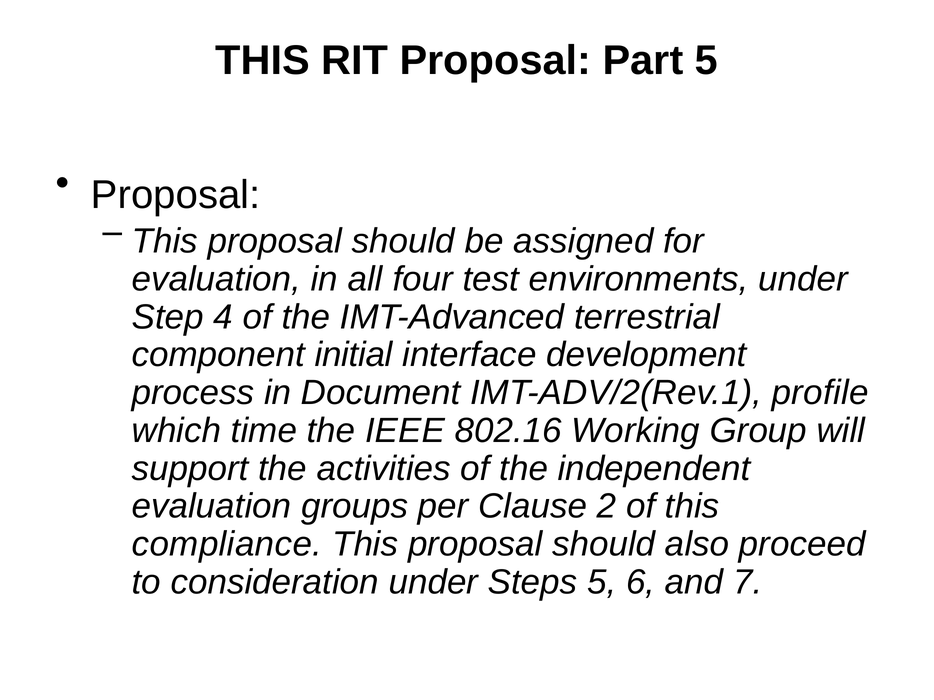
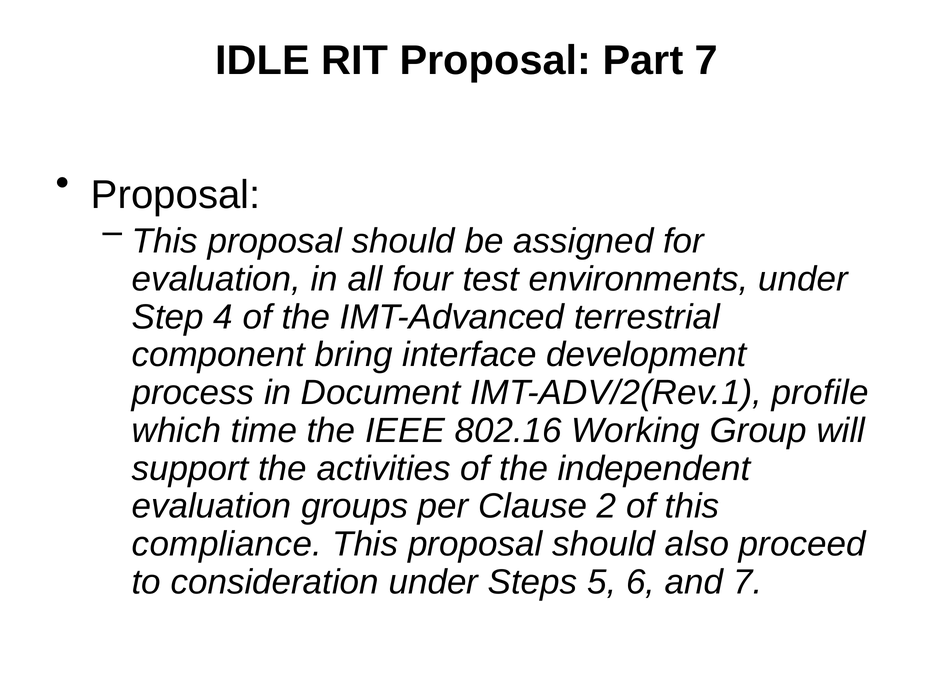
THIS: THIS -> IDLE (262, 60)
Part 5: 5 -> 7 (707, 60)
initial: initial -> bring (354, 355)
